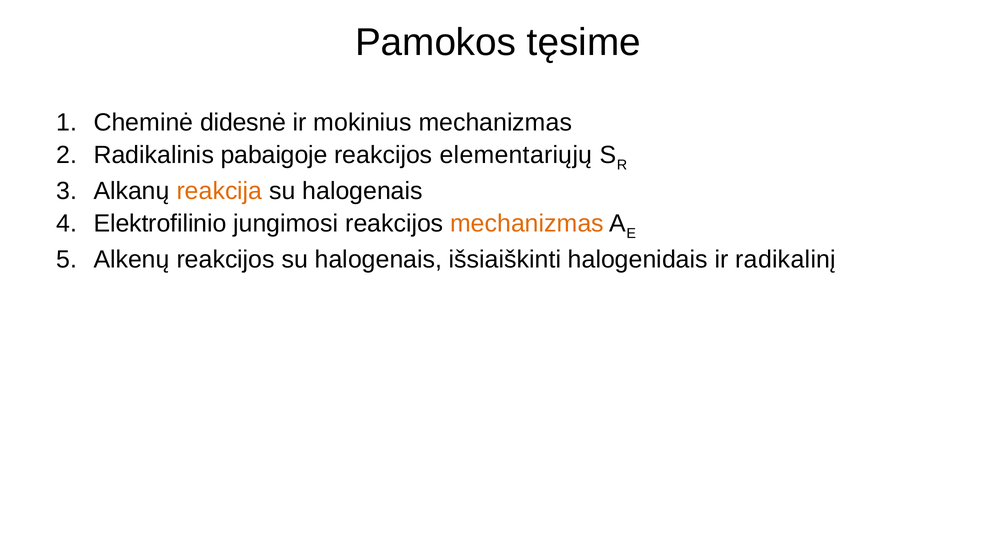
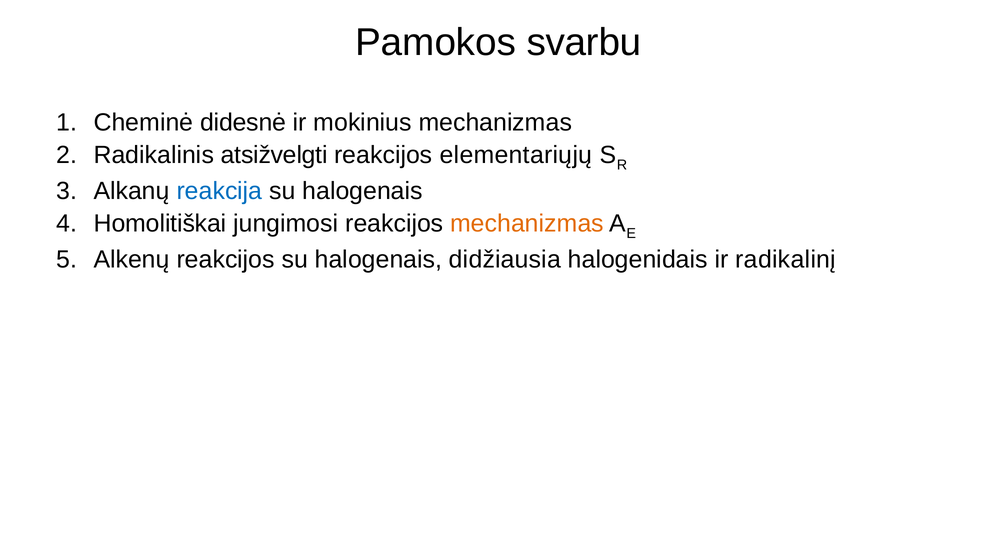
tęsime: tęsime -> svarbu (584, 42)
pabaigoje: pabaigoje -> atsižvelgti (274, 155)
reakcija colour: orange -> blue (219, 191)
Elektrofilinio: Elektrofilinio -> Homolitiškai (160, 224)
išsiaiškinti: išsiaiškinti -> didžiausia (505, 260)
